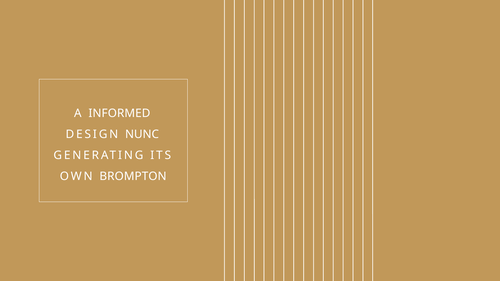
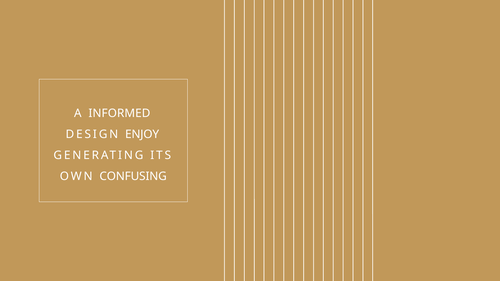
NUNC: NUNC -> ENJOY (142, 134)
BROMPTON: BROMPTON -> CONFUSING (133, 177)
